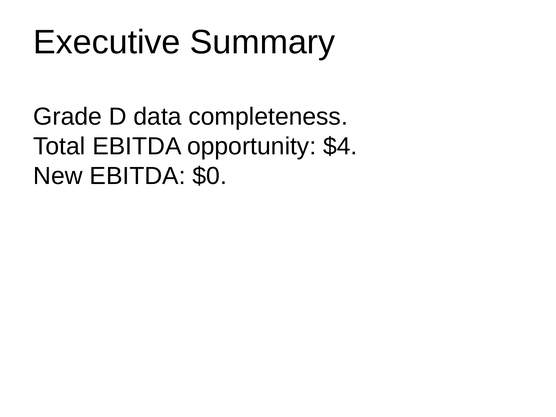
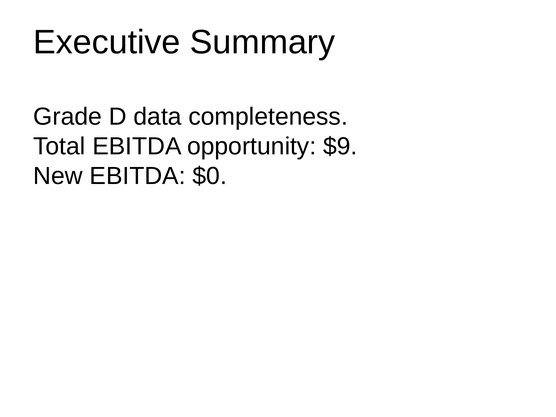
$4: $4 -> $9 (340, 146)
